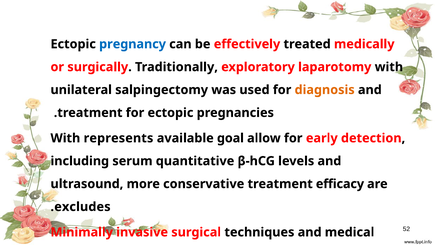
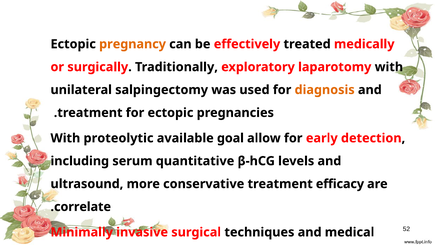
pregnancy colour: blue -> orange (133, 44)
represents: represents -> proteolytic (119, 138)
excludes: excludes -> correlate (83, 207)
